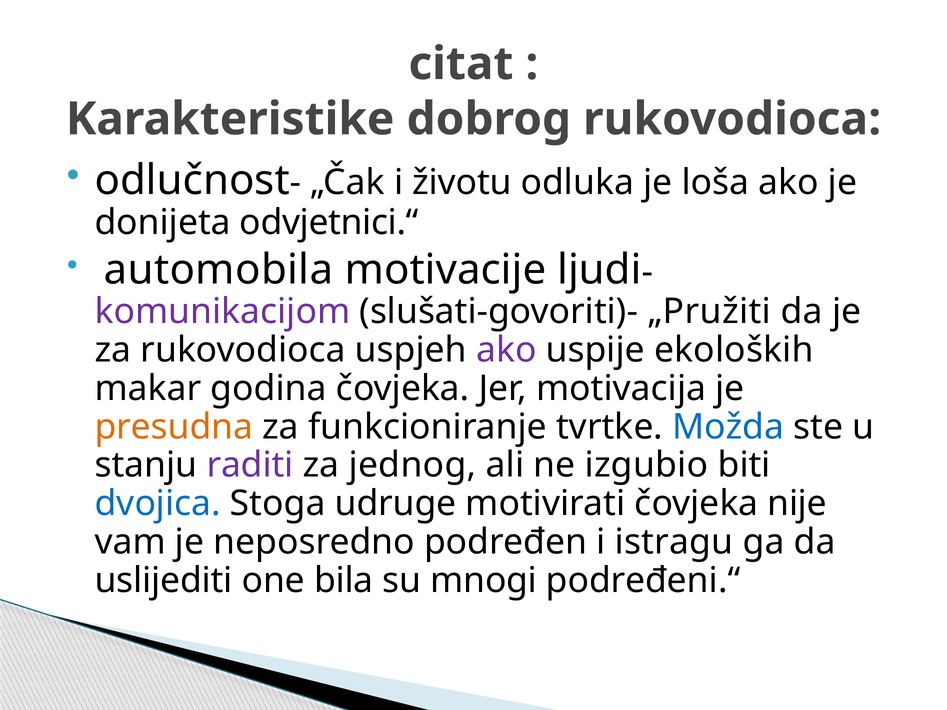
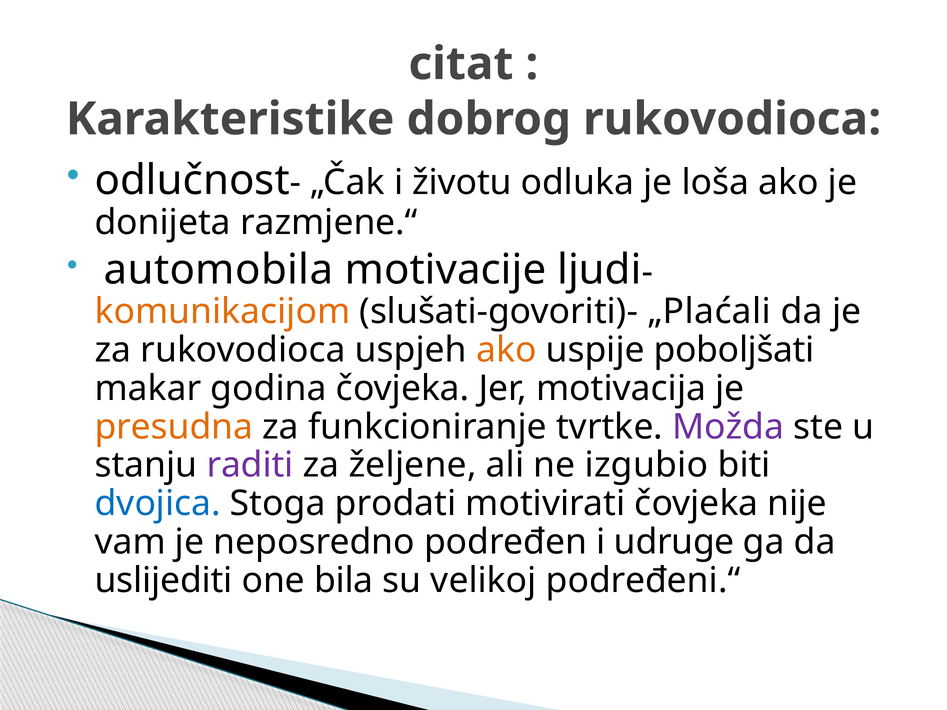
odvjetnici.“: odvjetnici.“ -> razmjene.“ (329, 223)
komunikacijom colour: purple -> orange (222, 312)
„Pružiti: „Pružiti -> „Plaćali (709, 312)
ako colour: purple -> orange (506, 350)
ekoloških: ekoloških -> poboljšati (734, 350)
Možda colour: blue -> purple (728, 427)
jednog: jednog -> željene (413, 465)
udruge: udruge -> prodati (396, 504)
istragu: istragu -> udruge (674, 542)
mnogi: mnogi -> velikoj (484, 581)
